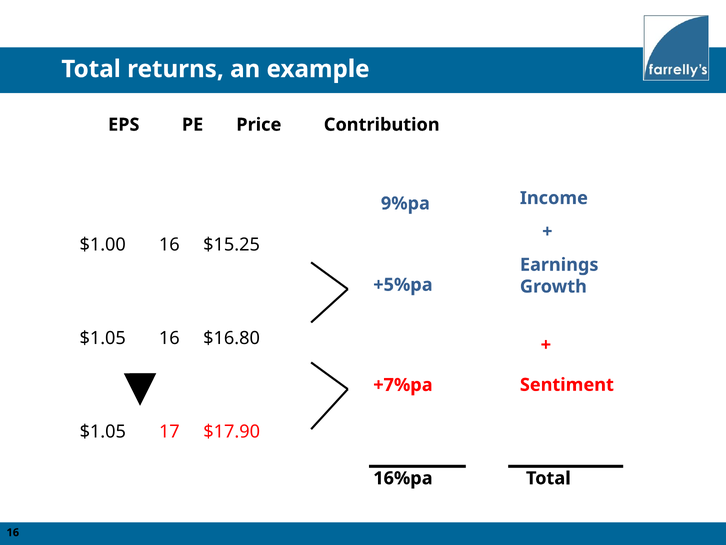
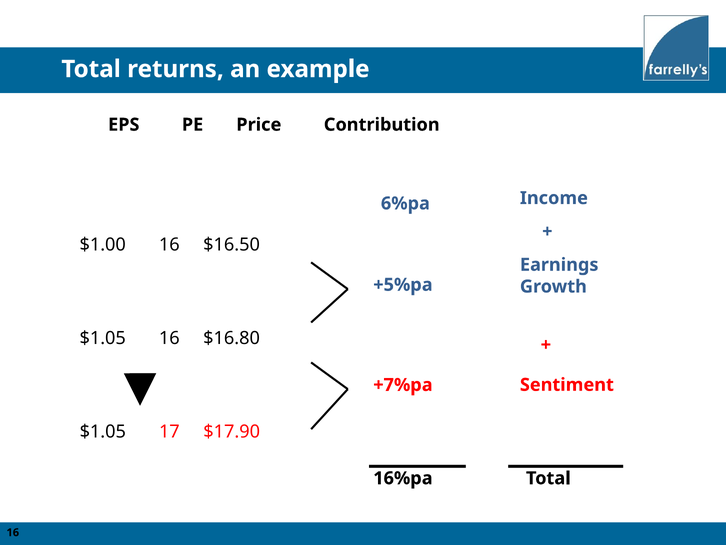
9%pa: 9%pa -> 6%pa (405, 203)
$15.25: $15.25 -> $16.50 (232, 245)
